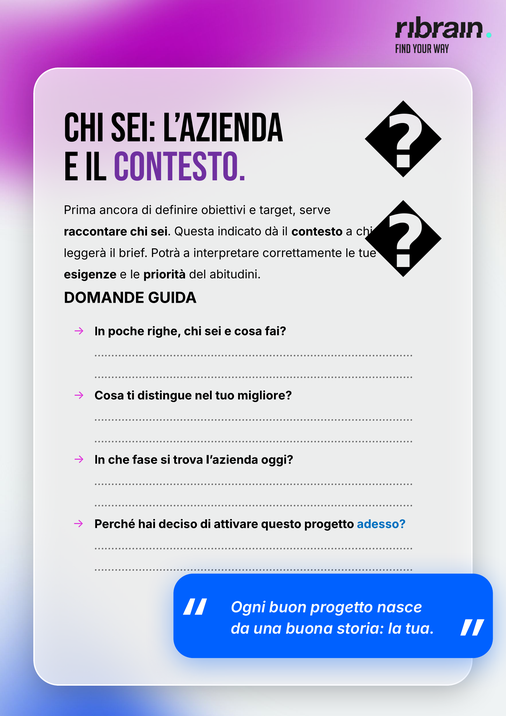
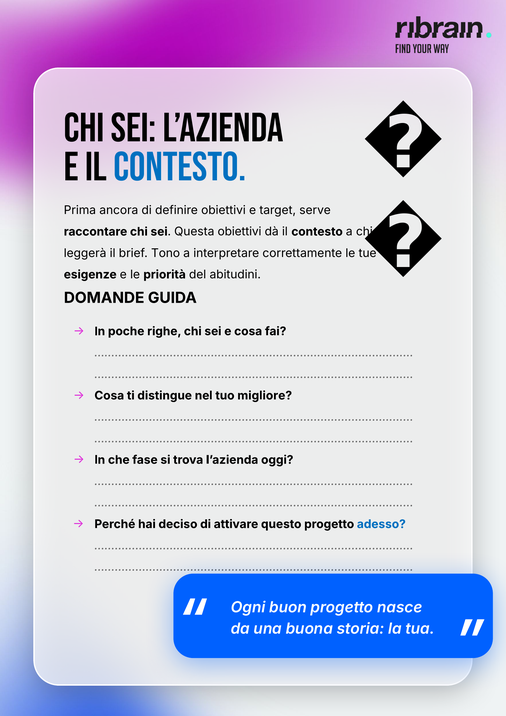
CONTESTO colour: purple -> blue (180, 167)
Questa indicato: indicato -> obiettivi (240, 232)
Potrà: Potrà -> Tono (166, 253)
